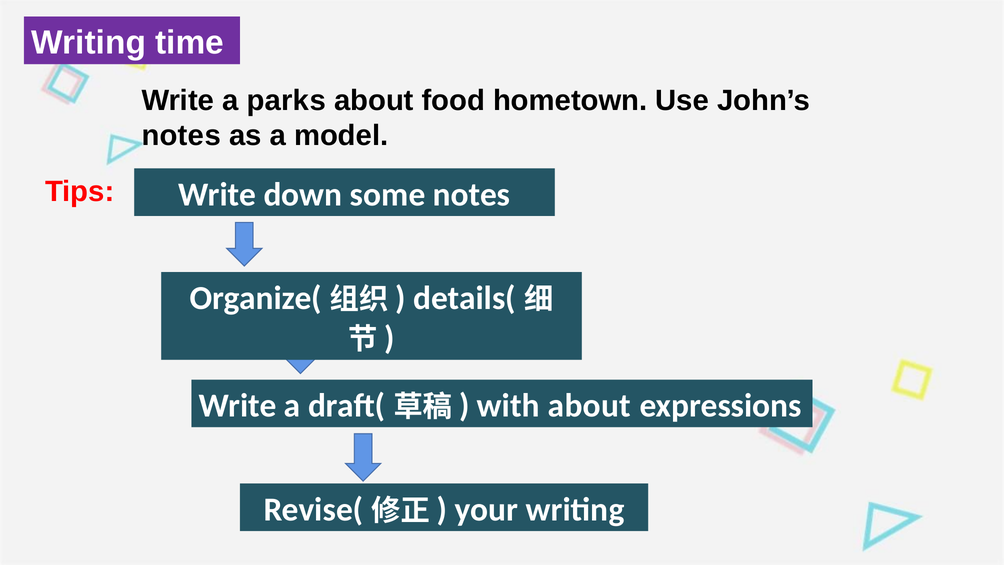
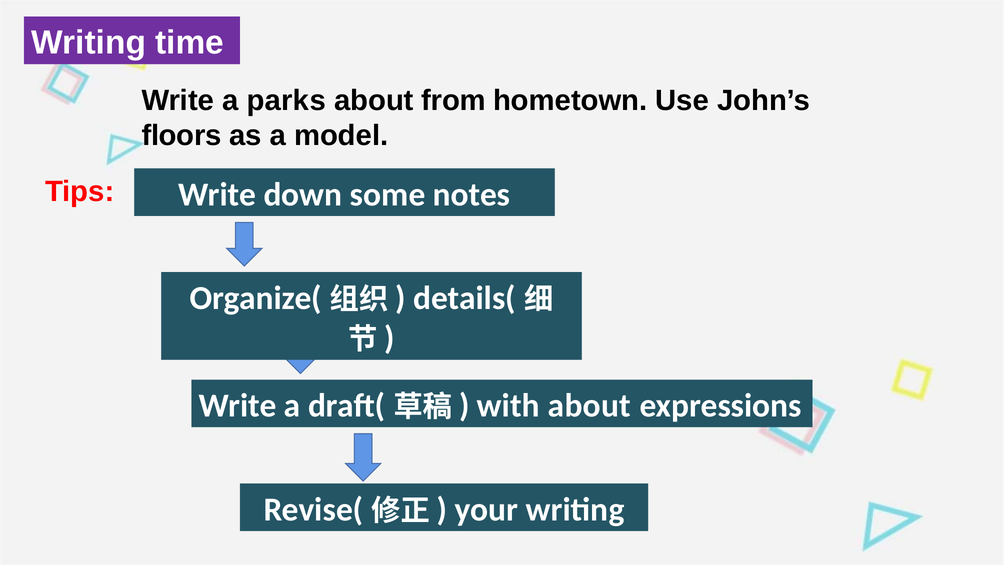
food: food -> from (454, 101)
notes: notes -> floors (182, 136)
